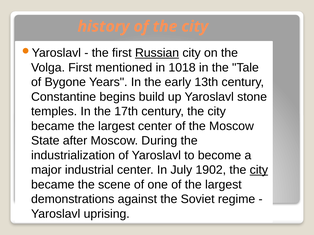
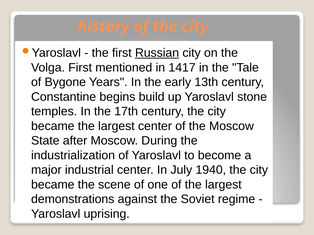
1018: 1018 -> 1417 (182, 68)
1902: 1902 -> 1940 (211, 170)
city underline: present -> none (259, 170)
